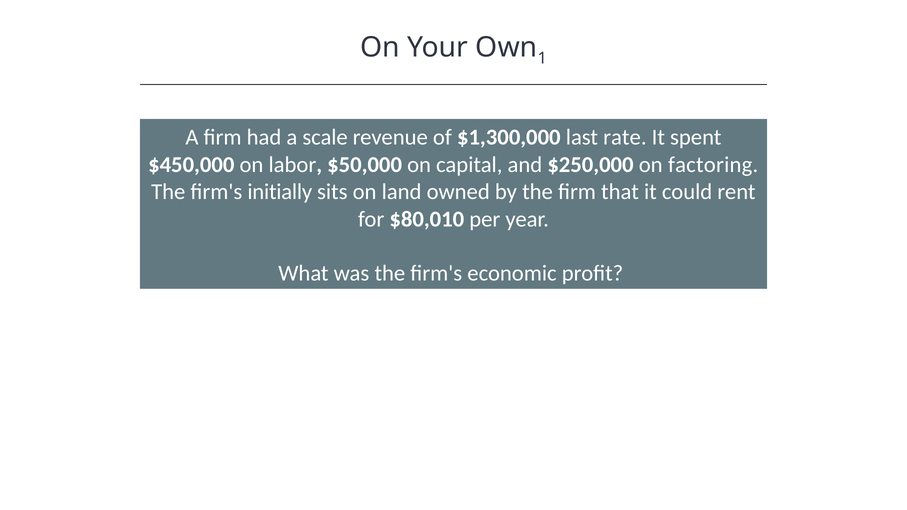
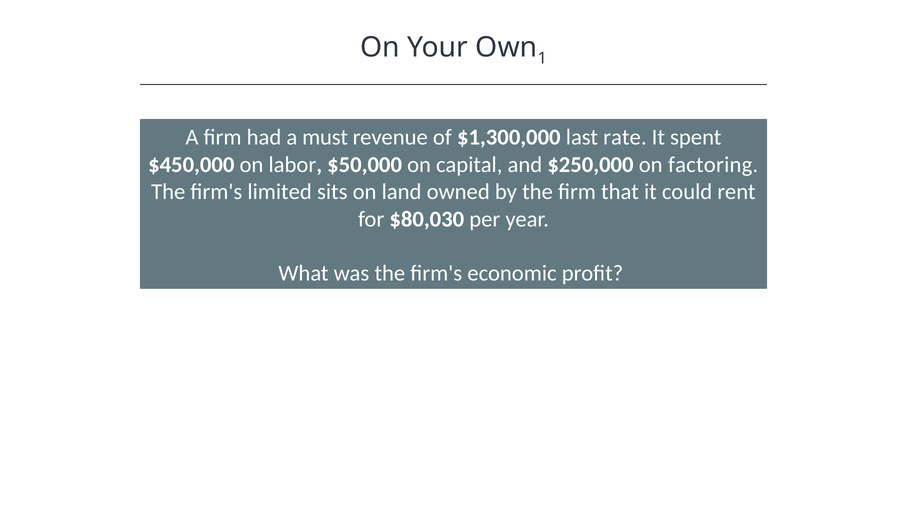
scale: scale -> must (325, 138)
initially: initially -> limited (280, 192)
$80,010: $80,010 -> $80,030 (427, 219)
